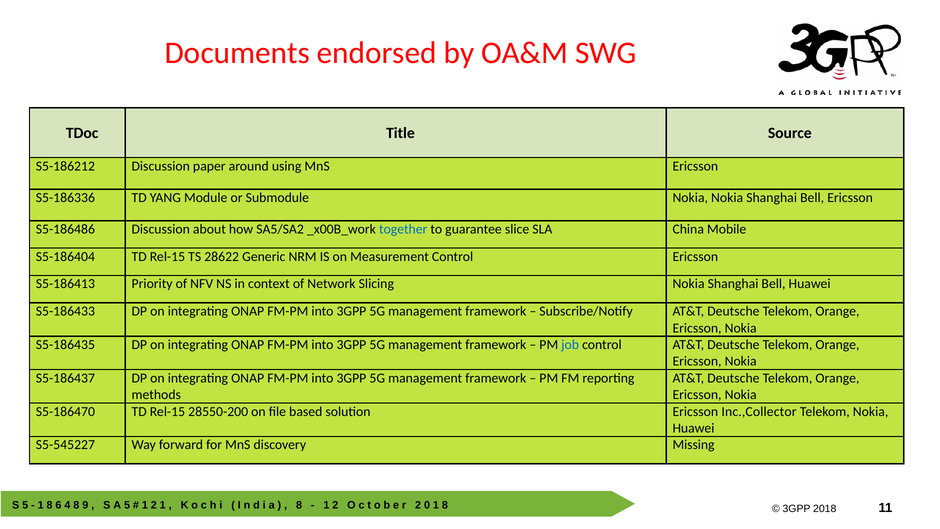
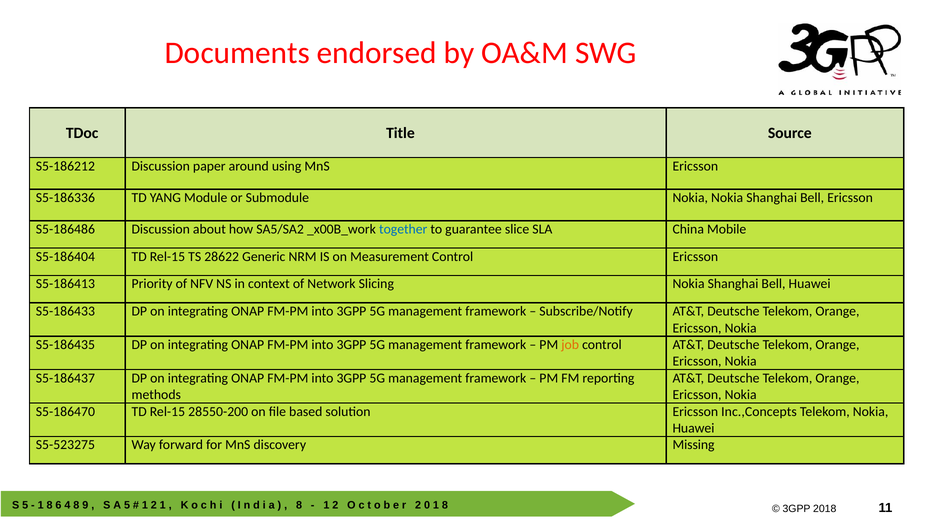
job colour: blue -> orange (570, 345)
Inc.,Collector: Inc.,Collector -> Inc.,Concepts (759, 411)
S5-545227: S5-545227 -> S5-523275 (65, 445)
